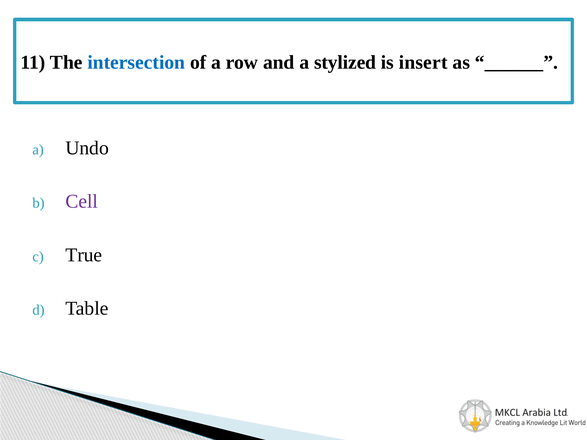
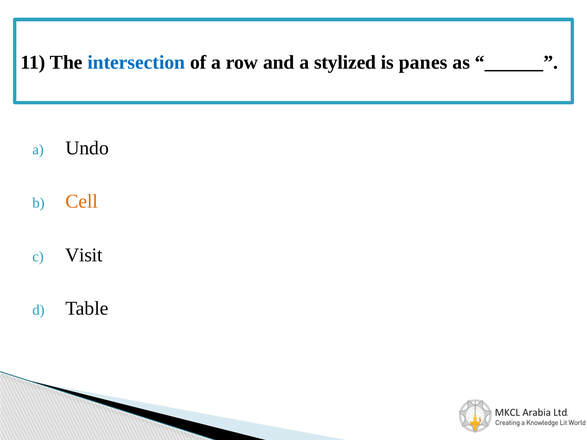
insert: insert -> panes (423, 63)
Cell colour: purple -> orange (82, 202)
True: True -> Visit (84, 255)
